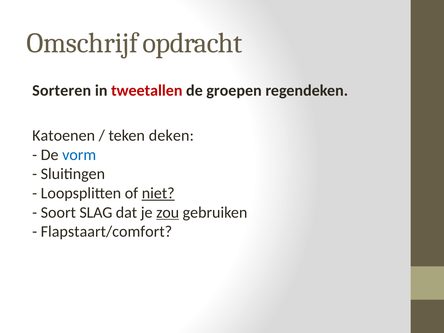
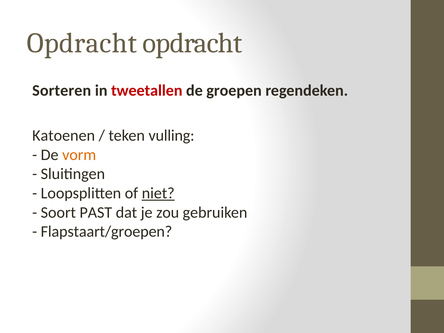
Omschrijf: Omschrijf -> Opdracht (82, 43)
deken: deken -> vulling (172, 136)
vorm colour: blue -> orange (79, 155)
SLAG: SLAG -> PAST (96, 212)
zou underline: present -> none (168, 212)
Flapstaart/comfort: Flapstaart/comfort -> Flapstaart/groepen (106, 232)
